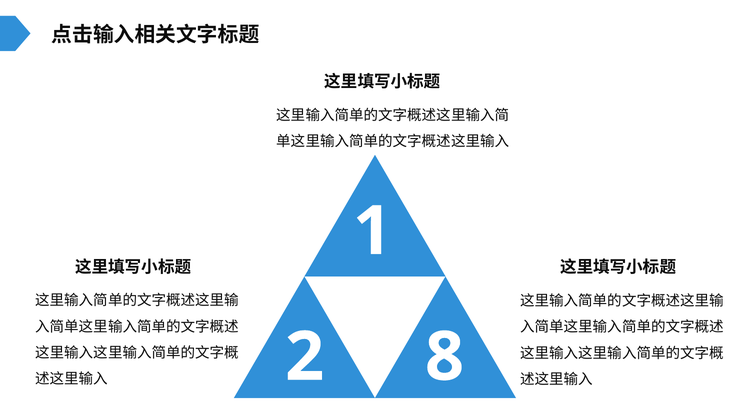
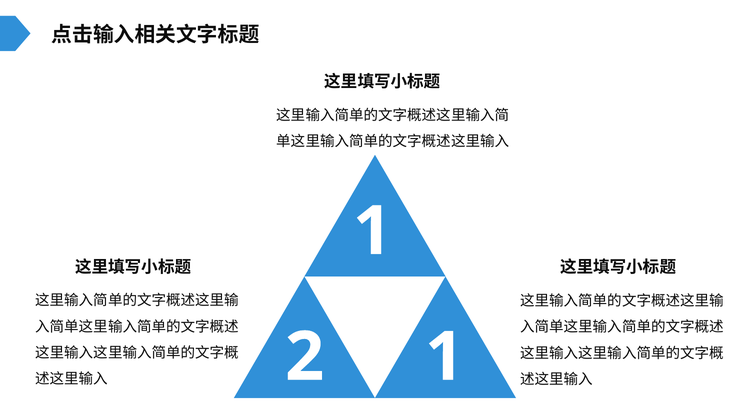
2 8: 8 -> 1 (445, 357)
